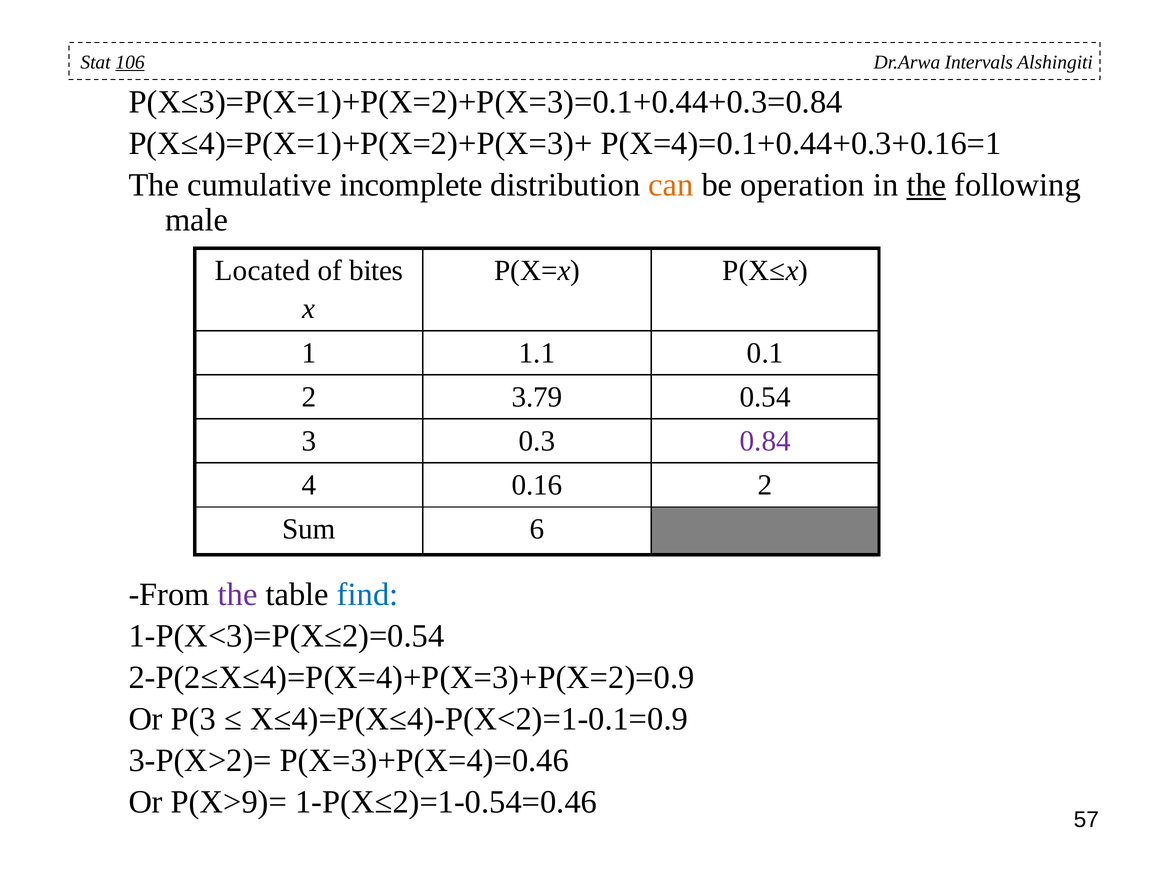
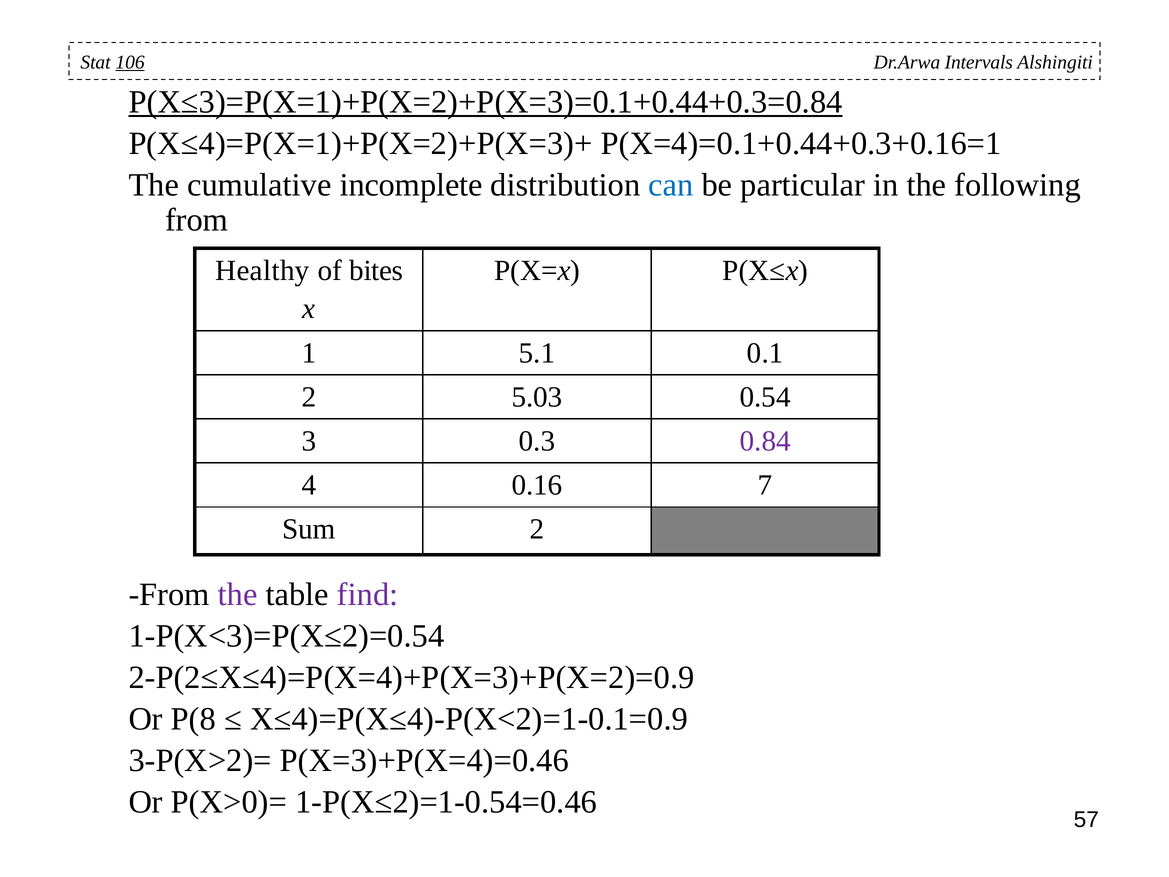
P(X≤3)=P(X=1)+P(X=2)+P(X=3)=0.1+0.44+0.3=0.84 underline: none -> present (486, 102)
can colour: orange -> blue (671, 185)
operation: operation -> particular (803, 185)
the underline: present -> none (926, 185)
male: male -> from (197, 220)
Located: Located -> Healthy (262, 271)
1.1: 1.1 -> 5.1 (537, 353)
3.79: 3.79 -> 5.03 (537, 397)
0.16 2: 2 -> 7 (765, 485)
Sum 6: 6 -> 2 (537, 529)
find colour: blue -> purple (368, 594)
P(3: P(3 -> P(8 (193, 719)
P(X>9)=: P(X>9)= -> P(X>0)= (229, 802)
